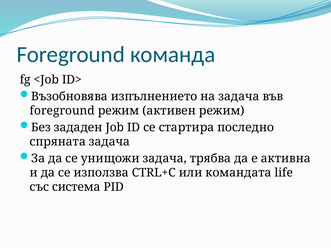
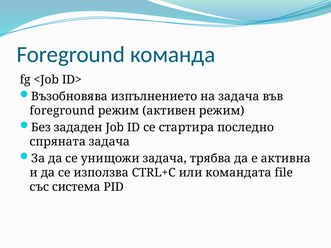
life: life -> file (284, 173)
